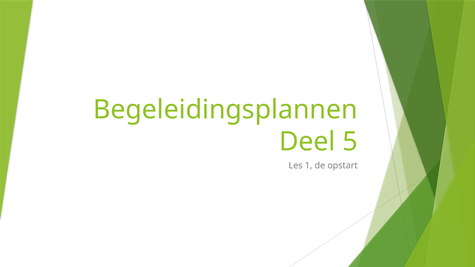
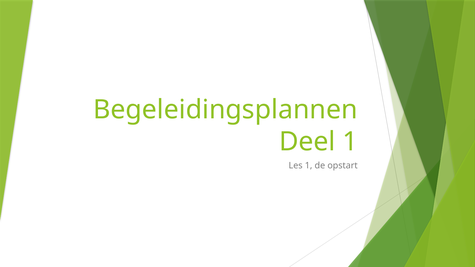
Deel 5: 5 -> 1 (350, 142)
